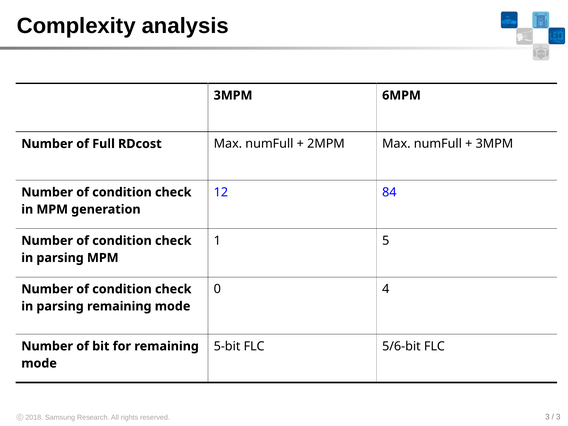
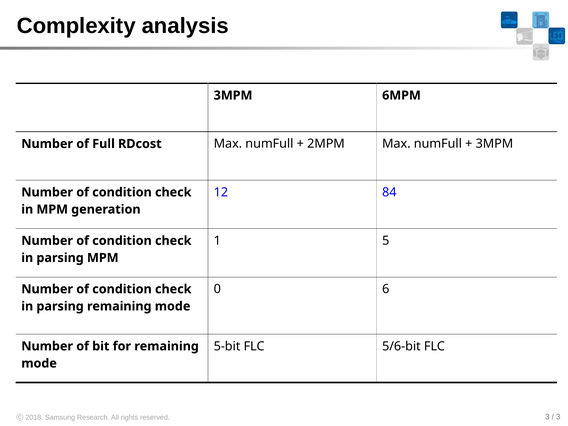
4: 4 -> 6 (386, 289)
